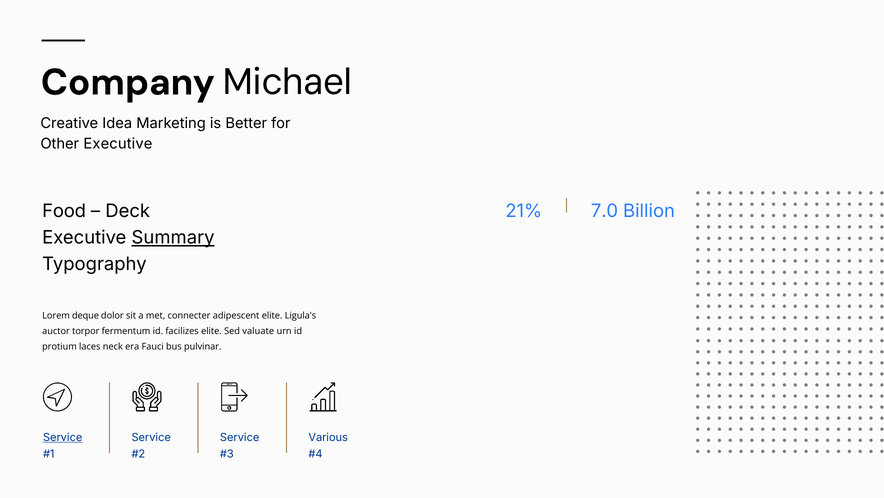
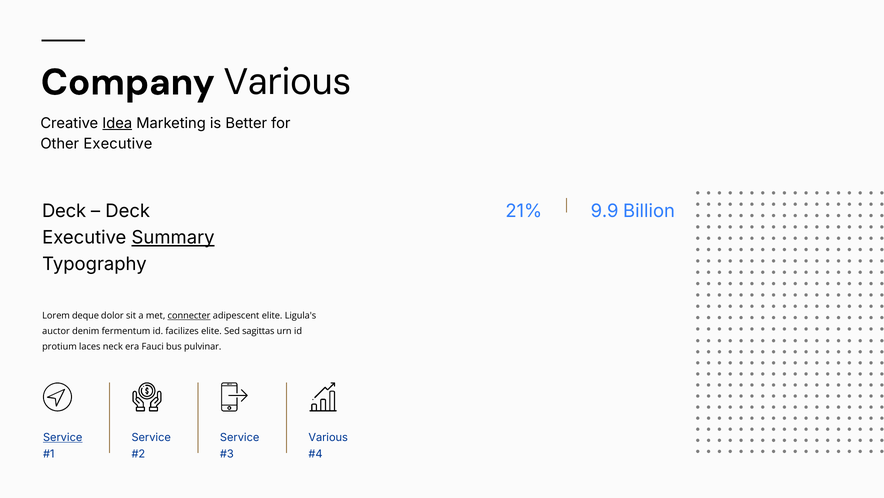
Company Michael: Michael -> Various (288, 82)
Idea underline: none -> present (117, 123)
7.0: 7.0 -> 9.9 (605, 211)
Food: Food -> Deck (64, 211)
connecter underline: none -> present (189, 315)
torpor: torpor -> denim (86, 331)
valuate: valuate -> sagittas (258, 331)
